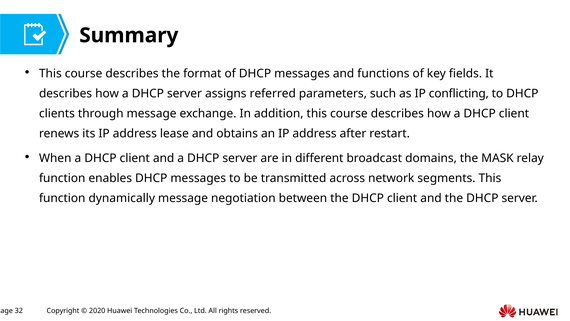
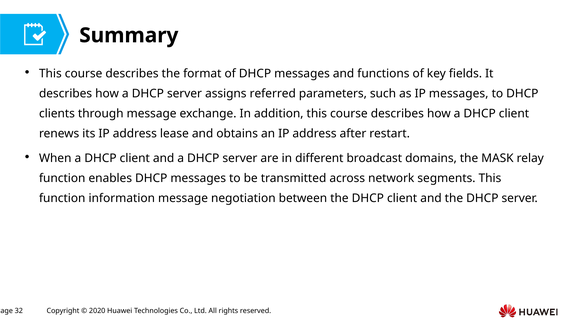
IP conflicting: conflicting -> messages (459, 94)
dynamically: dynamically -> information (122, 198)
